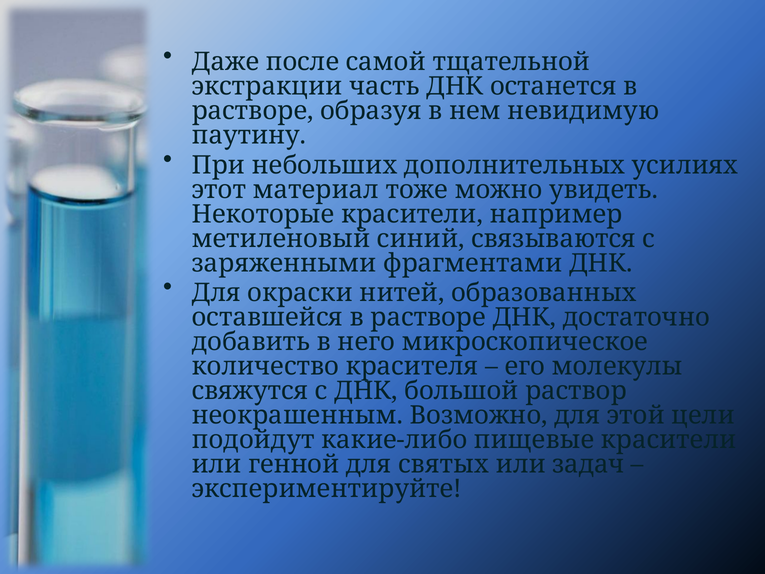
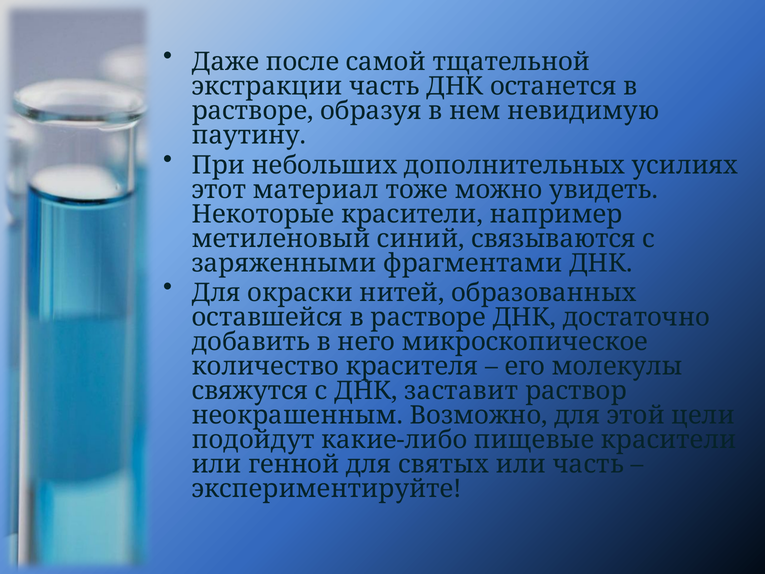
большой: большой -> заставит (461, 391)
или задач: задач -> часть (588, 464)
